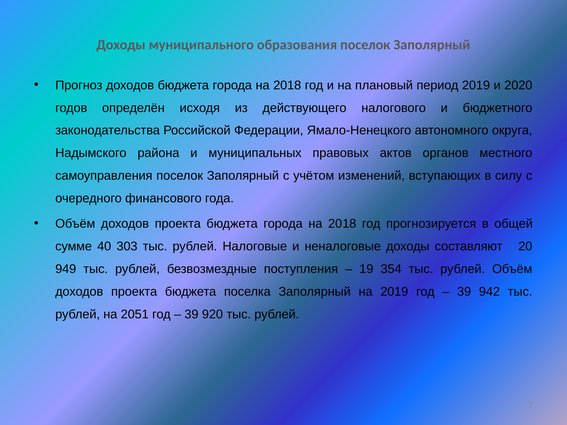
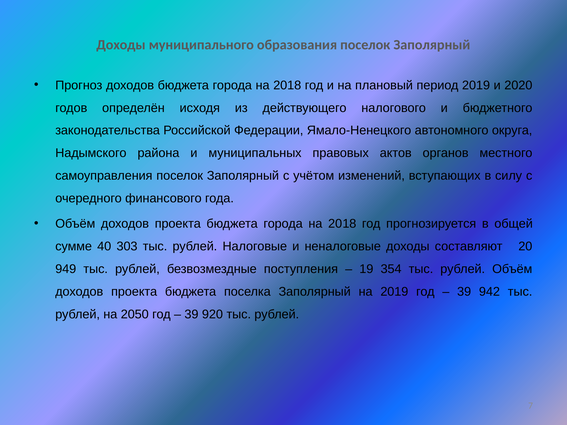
2051: 2051 -> 2050 (135, 314)
